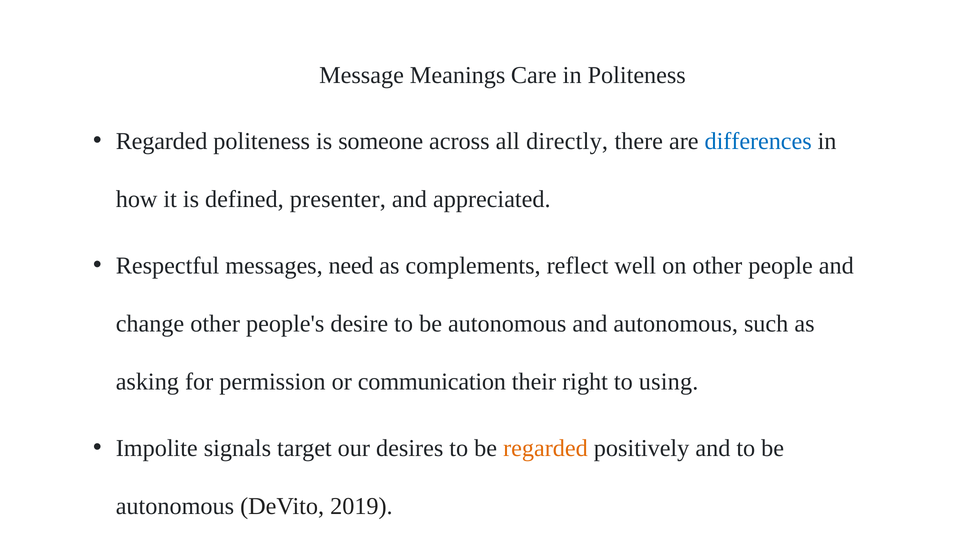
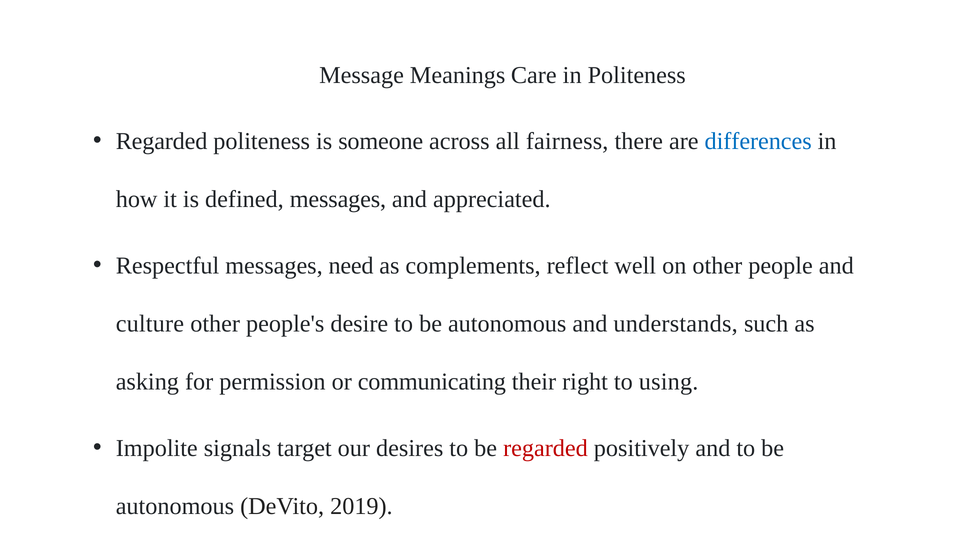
directly: directly -> fairness (567, 141)
defined presenter: presenter -> messages (338, 199)
change: change -> culture (150, 324)
and autonomous: autonomous -> understands (676, 324)
communication: communication -> communicating (432, 382)
regarded colour: orange -> red (545, 448)
